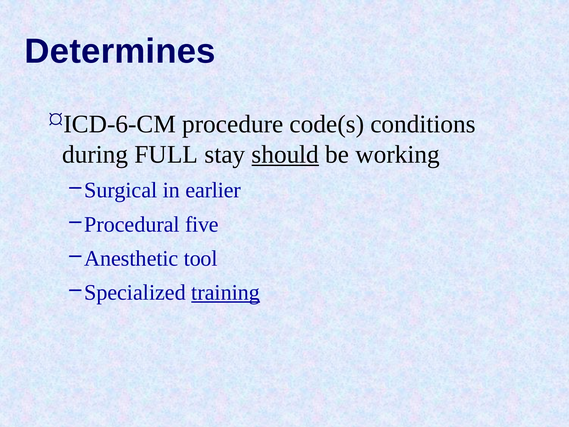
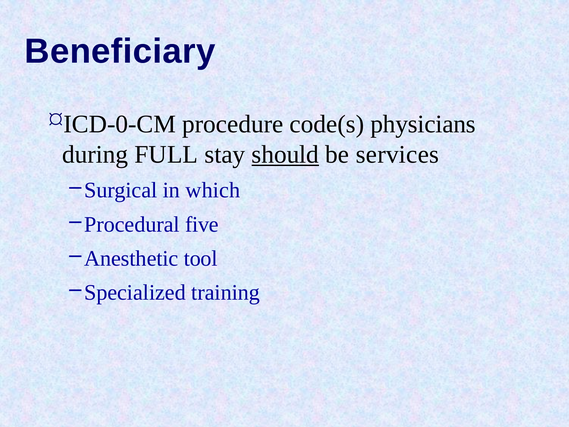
Determines: Determines -> Beneficiary (120, 51)
ICD-6-CM: ICD-6-CM -> ICD-0-CM (120, 124)
conditions: conditions -> physicians (423, 124)
working: working -> services (397, 154)
earlier: earlier -> which (213, 190)
training underline: present -> none (226, 292)
